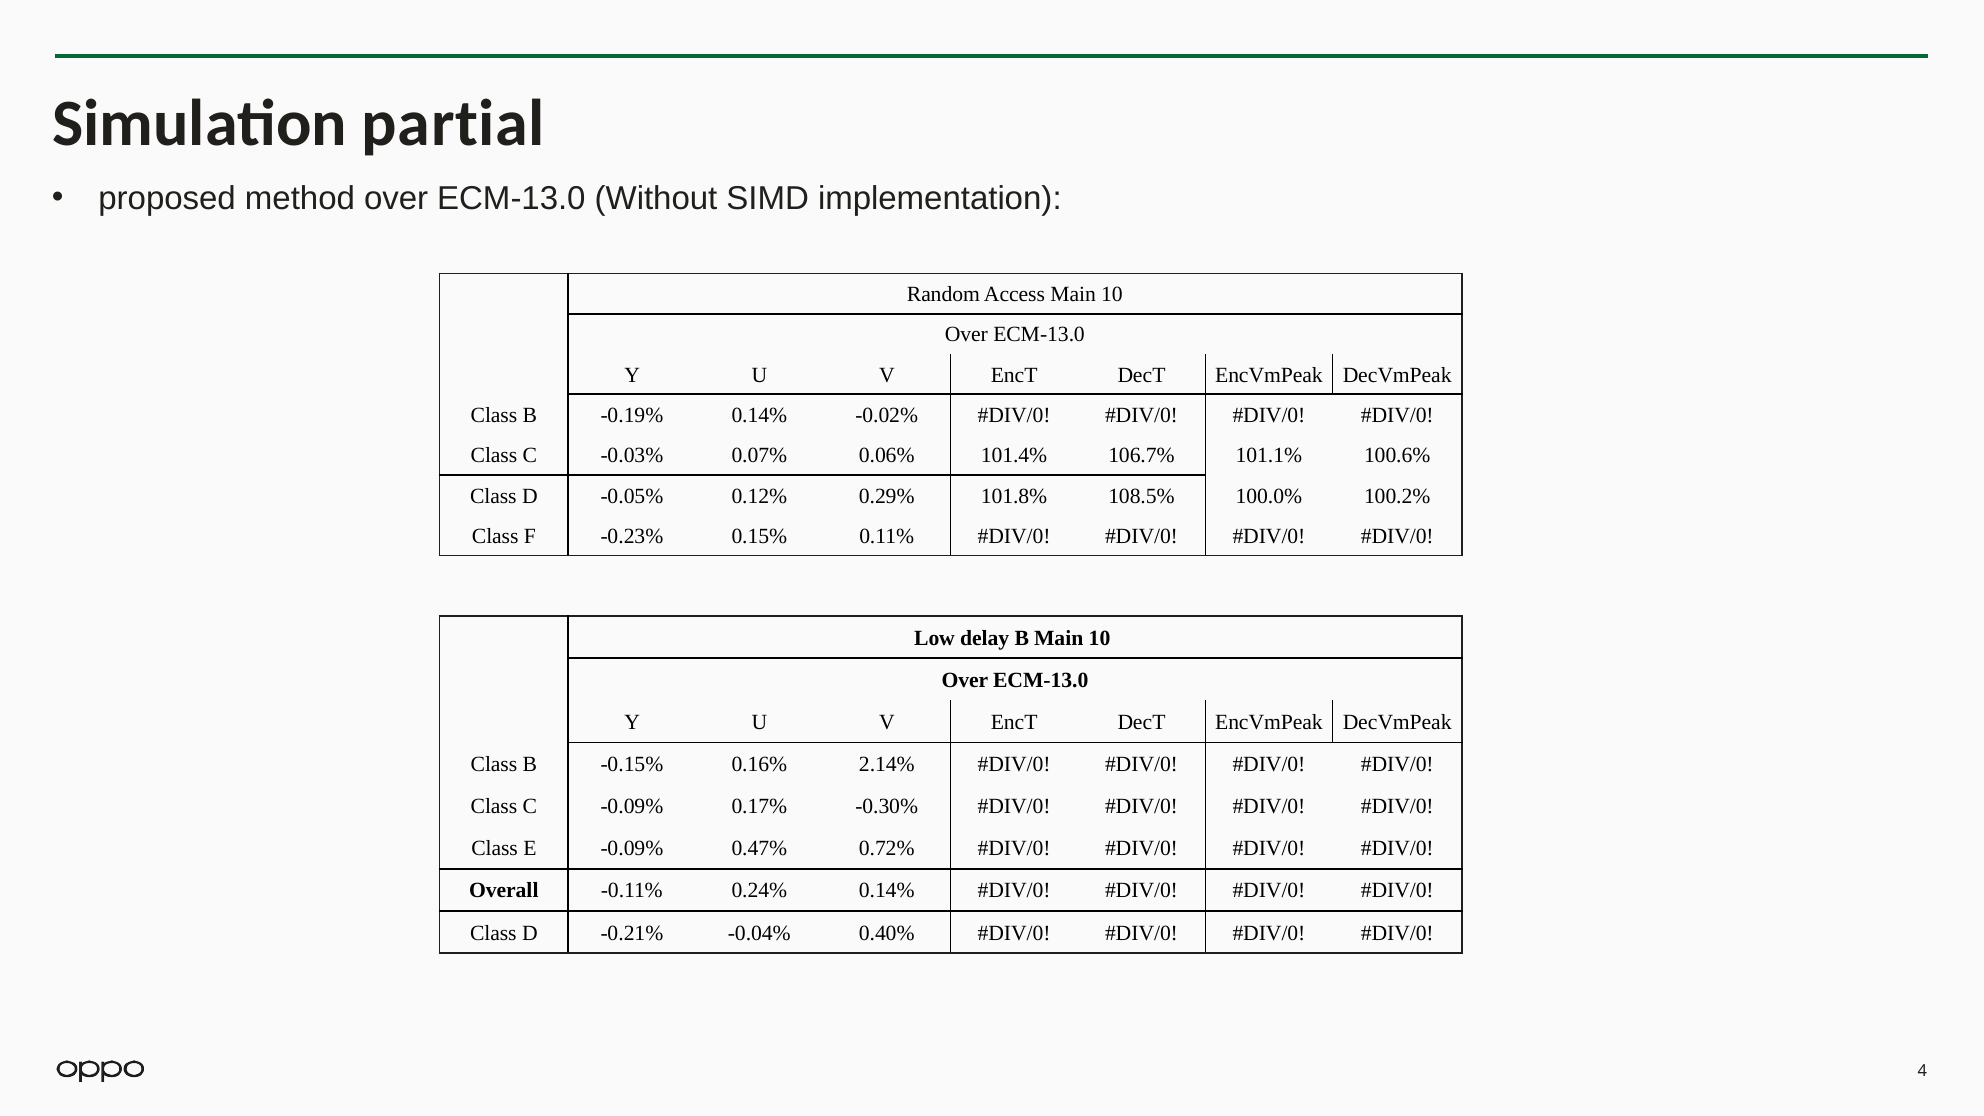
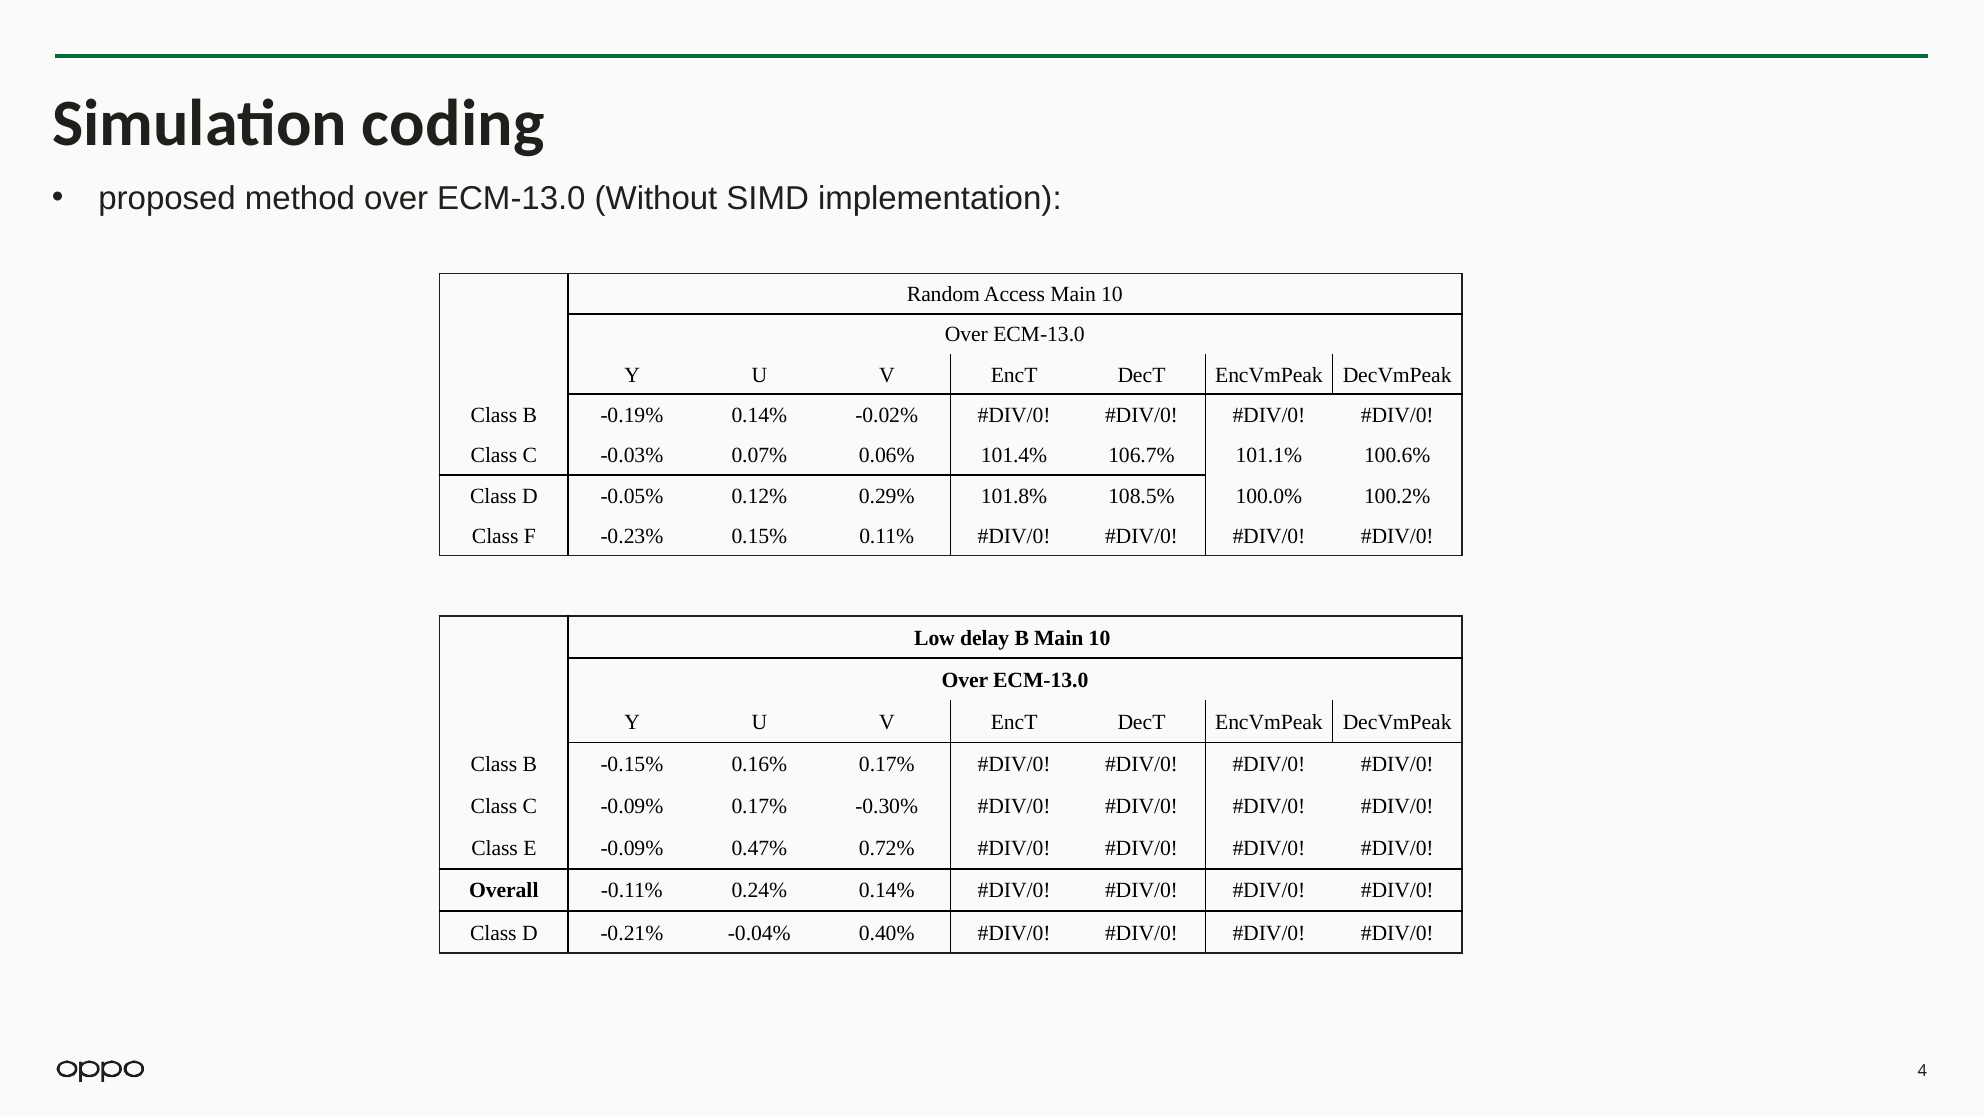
partial: partial -> coding (453, 124)
0.16% 2.14%: 2.14% -> 0.17% (887, 764)
